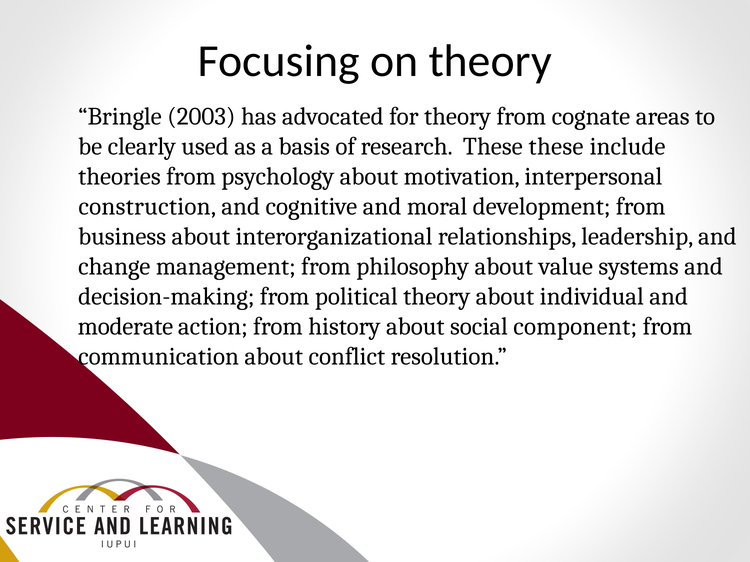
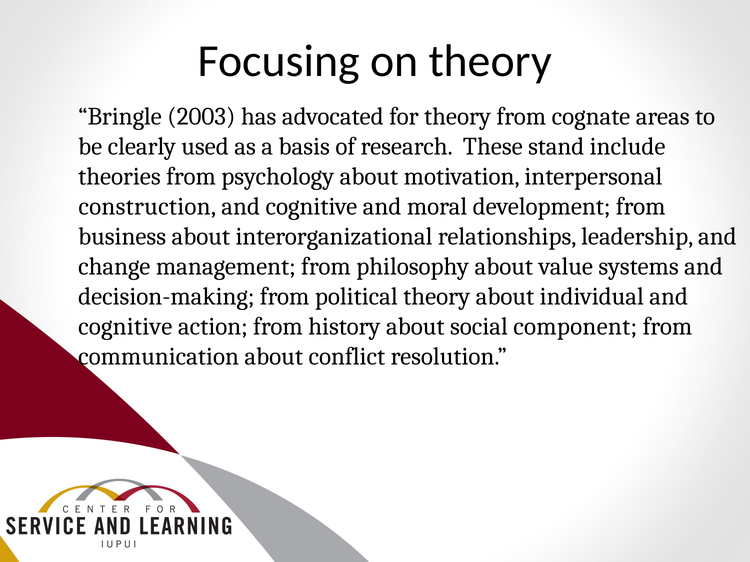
These these: these -> stand (556, 147)
moderate: moderate -> cognitive (125, 327)
